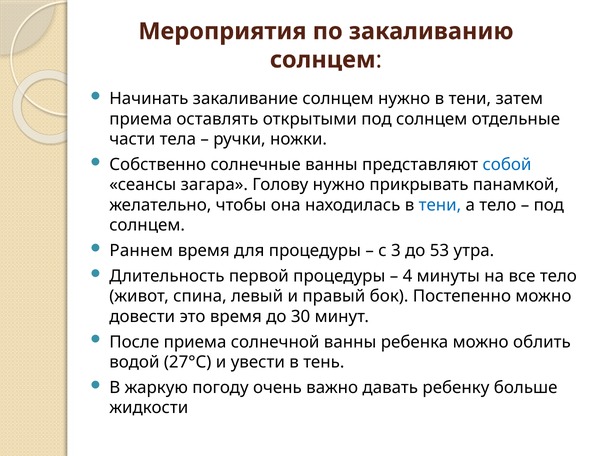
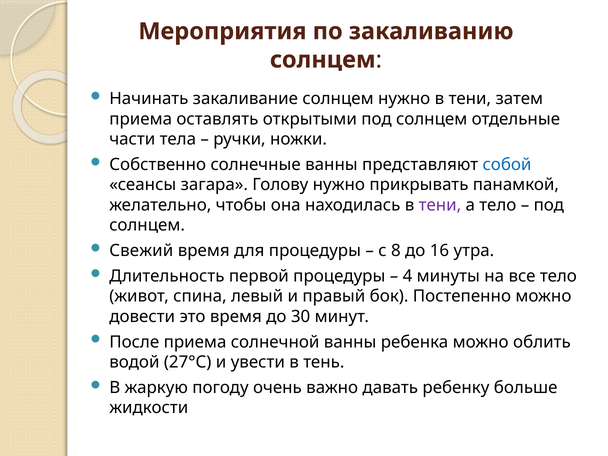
тени colour: blue -> purple (440, 205)
Раннем: Раннем -> Свежий (141, 251)
3: 3 -> 8 (396, 251)
53: 53 -> 16 (439, 251)
